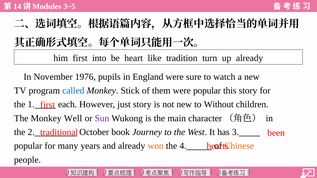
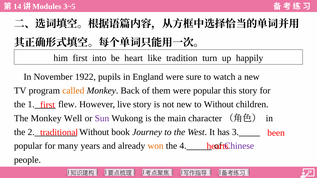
up already: already -> happily (250, 58)
1976: 1976 -> 1922 (85, 77)
called colour: blue -> orange (73, 91)
Stick: Stick -> Back (130, 91)
each: each -> flew (67, 105)
just: just -> live (124, 105)
October: October -> Without (94, 132)
Chinese colour: orange -> purple (239, 146)
